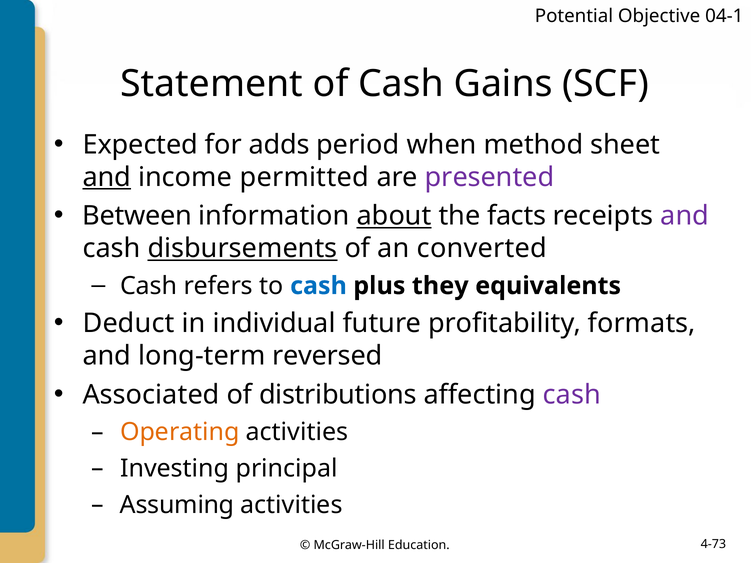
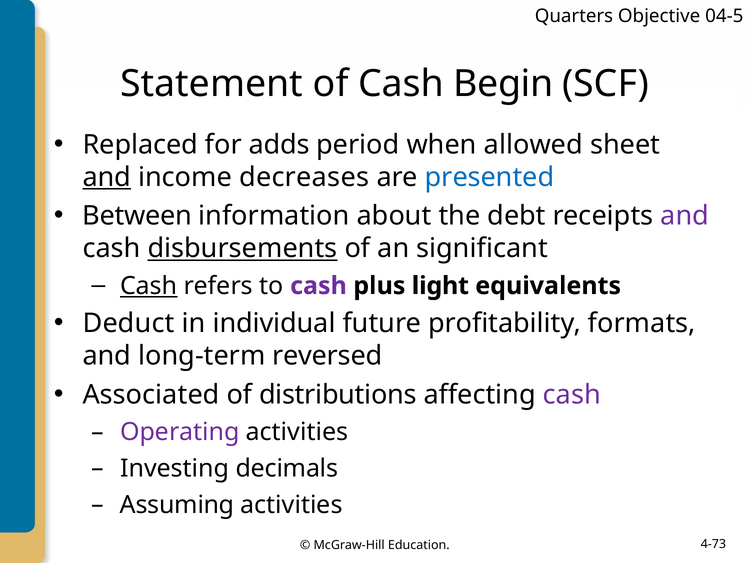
Potential: Potential -> Quarters (574, 16)
04-1: 04-1 -> 04-5 (724, 16)
Gains: Gains -> Begin (503, 84)
Expected: Expected -> Replaced (140, 145)
method: method -> allowed (533, 145)
permitted: permitted -> decreases (304, 177)
presented colour: purple -> blue (490, 177)
about underline: present -> none (394, 216)
facts: facts -> debt (517, 216)
converted: converted -> significant (482, 249)
Cash underline: none -> present (149, 286)
cash colour: blue -> purple (318, 286)
they: they -> light (440, 286)
Operating colour: orange -> purple (180, 432)
principal: principal -> decimals (287, 469)
